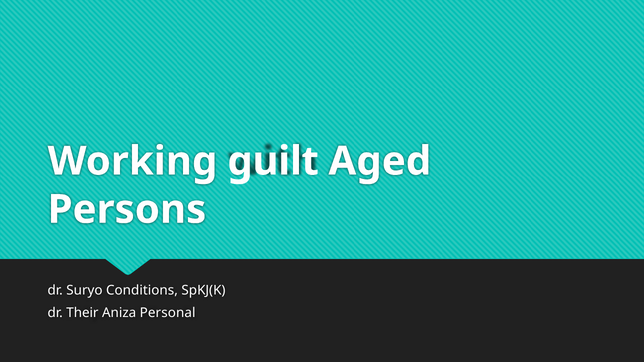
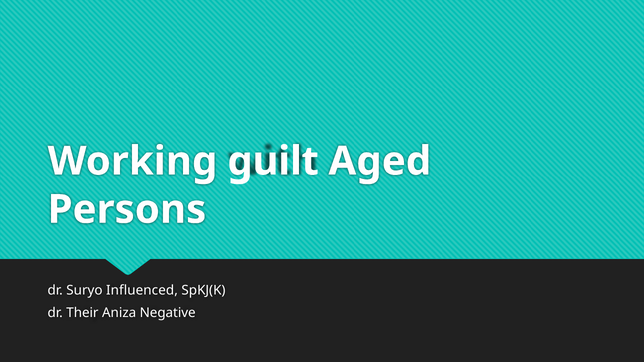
Conditions: Conditions -> Influenced (142, 290)
Personal: Personal -> Negative (168, 313)
